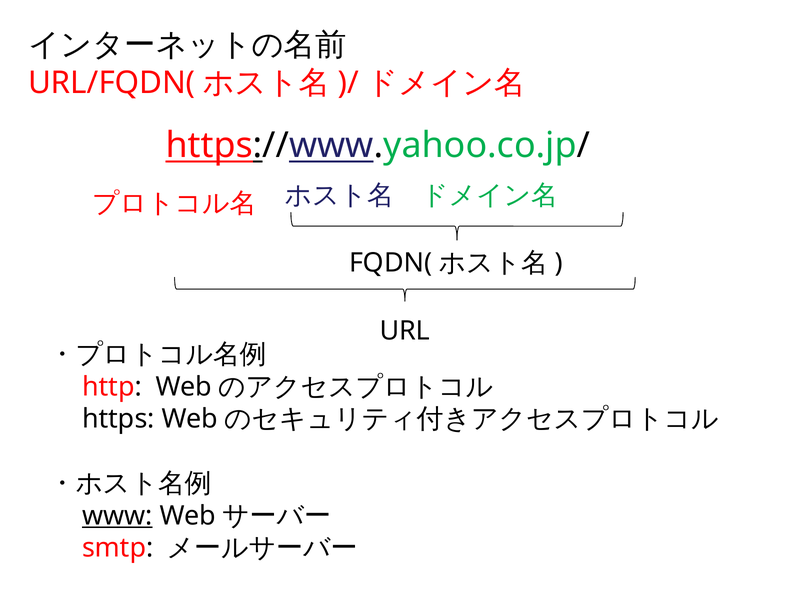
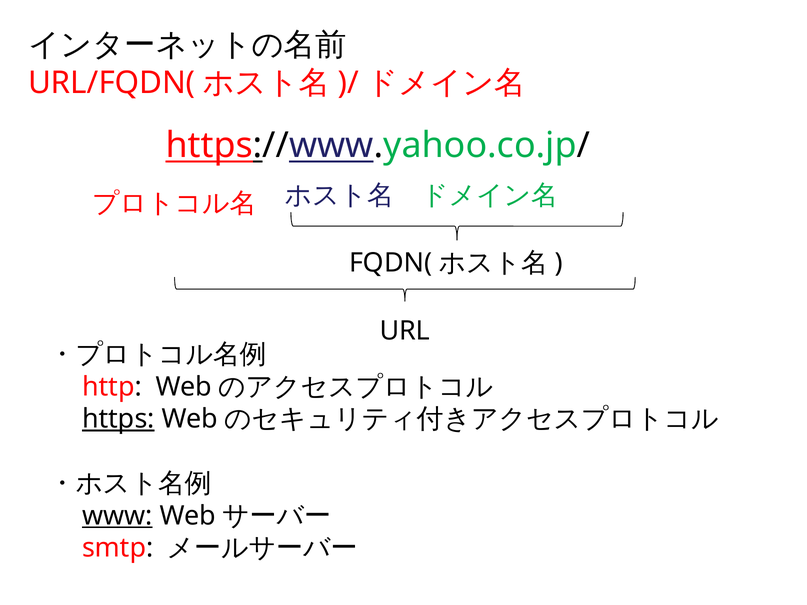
https underline: none -> present (118, 419)
